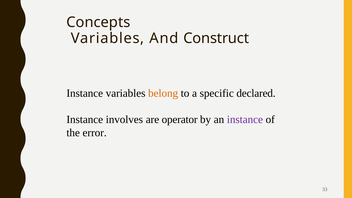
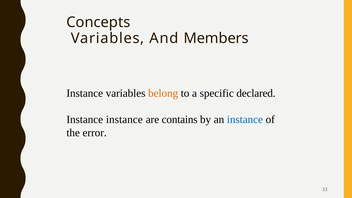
Construct: Construct -> Members (216, 38)
Instance involves: involves -> instance (124, 120)
operator: operator -> contains (180, 120)
instance colour: purple -> blue (245, 120)
